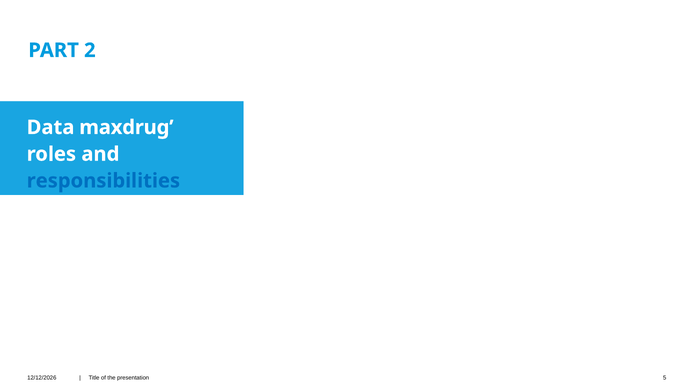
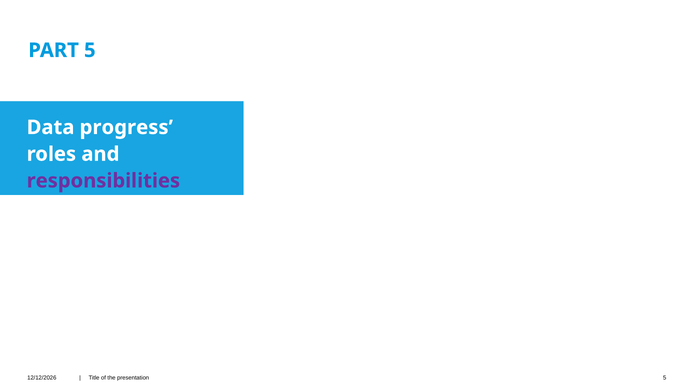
PART 2: 2 -> 5 (90, 50)
maxdrug: maxdrug -> progress (126, 128)
responsibilities colour: blue -> purple (103, 181)
